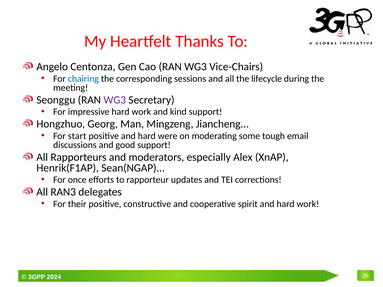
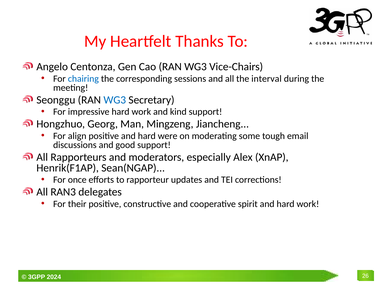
lifecycle: lifecycle -> interval (267, 79)
WG3 colour: purple -> blue (115, 100)
start: start -> align (77, 136)
